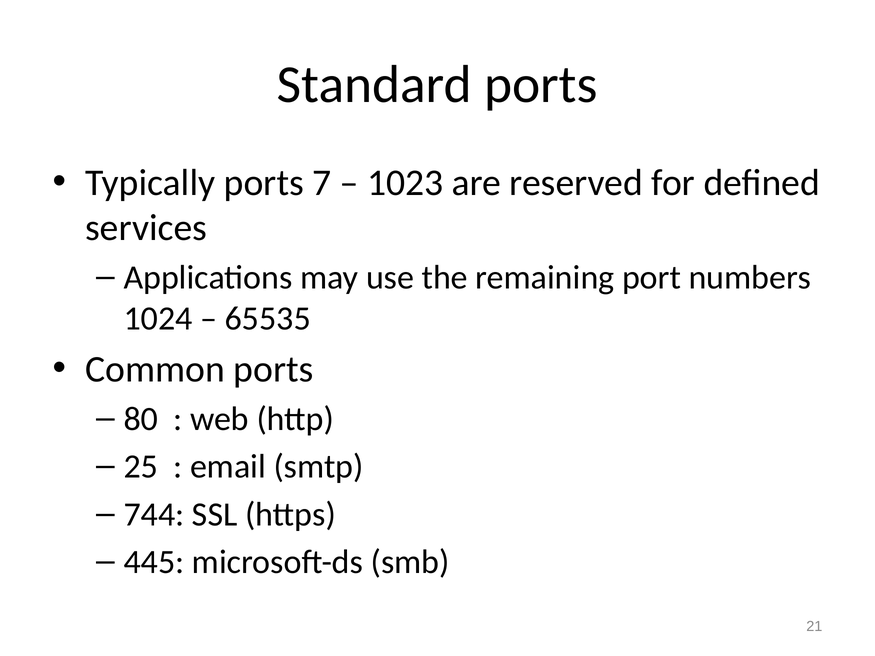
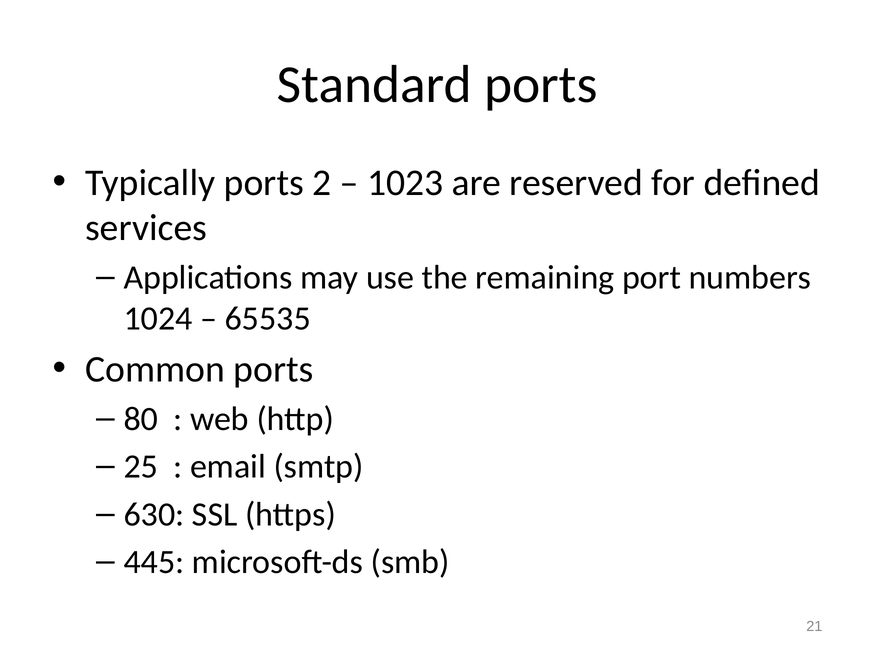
7: 7 -> 2 (322, 183)
744: 744 -> 630 (154, 514)
